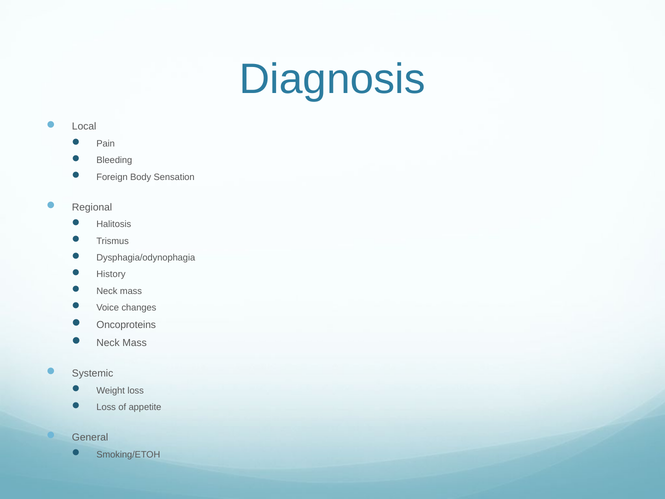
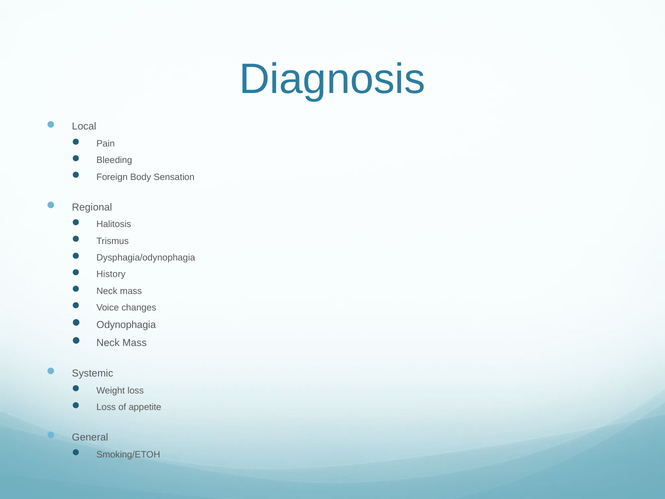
Oncoproteins: Oncoproteins -> Odynophagia (126, 325)
